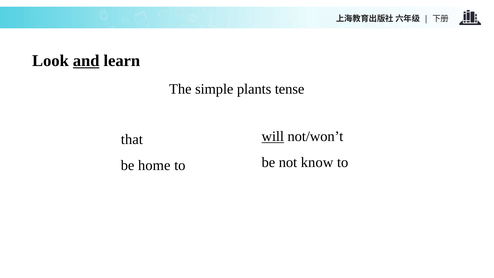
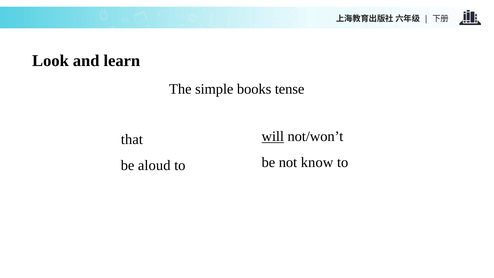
and underline: present -> none (86, 61)
plants: plants -> books (254, 89)
home: home -> aloud (154, 165)
